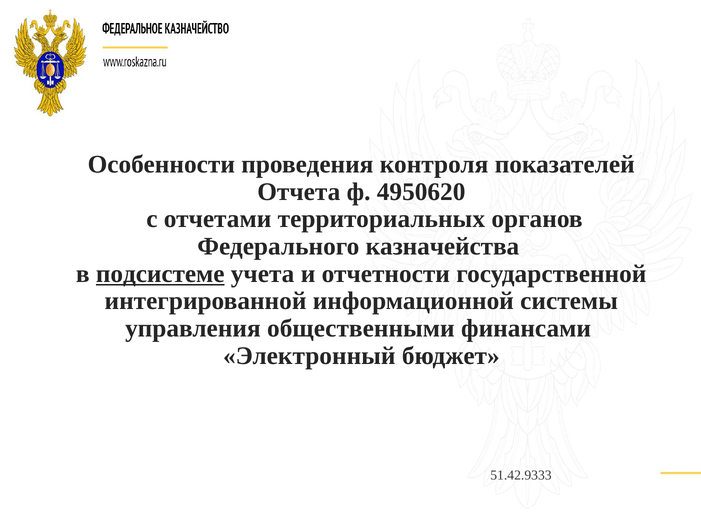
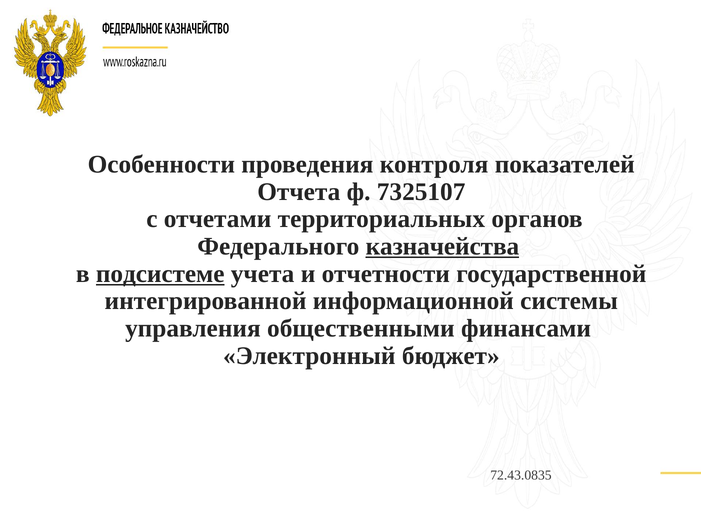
4950620: 4950620 -> 7325107 (421, 192)
казначейства underline: none -> present (442, 246)
51.42.9333: 51.42.9333 -> 72.43.0835 (521, 475)
